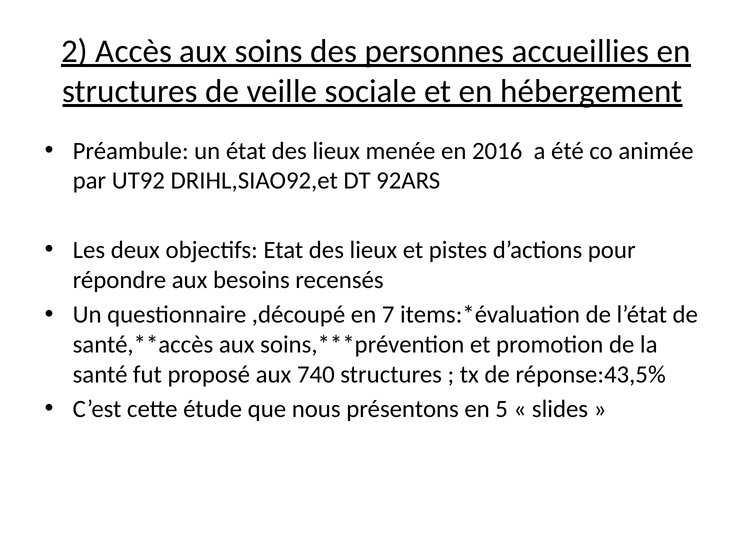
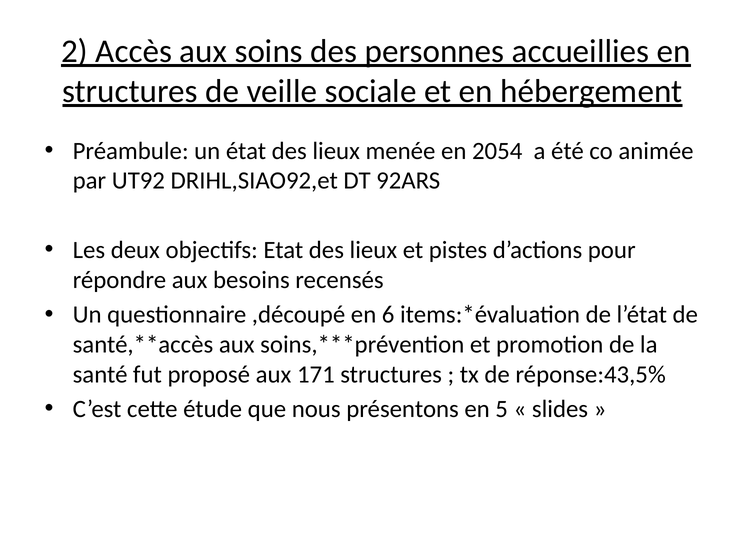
2016: 2016 -> 2054 (497, 151)
7: 7 -> 6 (388, 315)
740: 740 -> 171 (316, 374)
